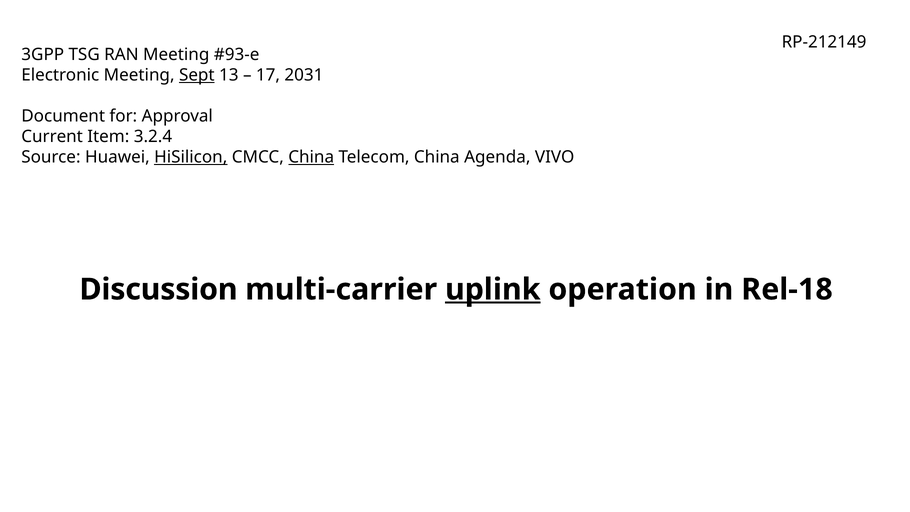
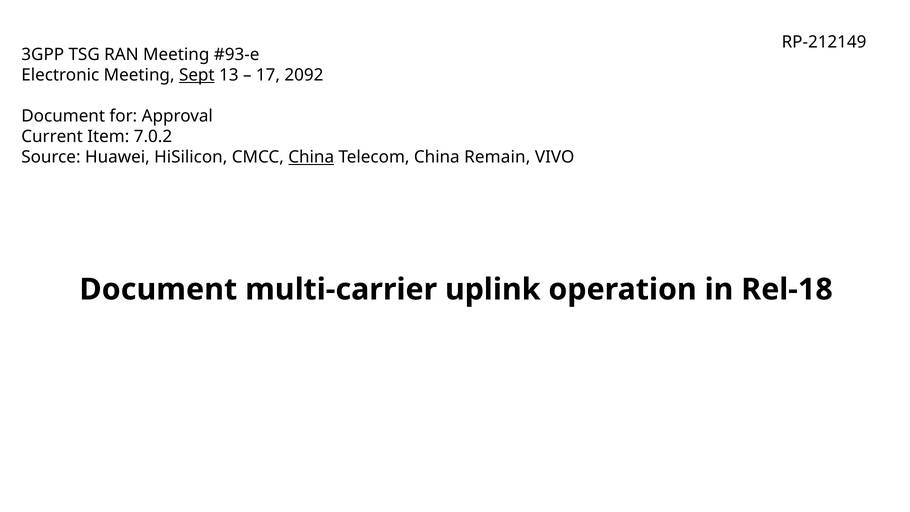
2031: 2031 -> 2092 (304, 75)
3.2.4: 3.2.4 -> 7.0.2 (153, 136)
HiSilicon underline: present -> none (191, 157)
Agenda: Agenda -> Remain (497, 157)
Discussion: Discussion -> Document (158, 289)
uplink underline: present -> none (493, 289)
